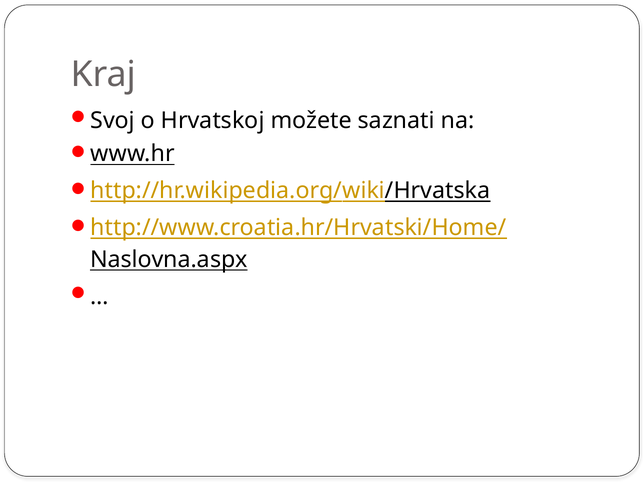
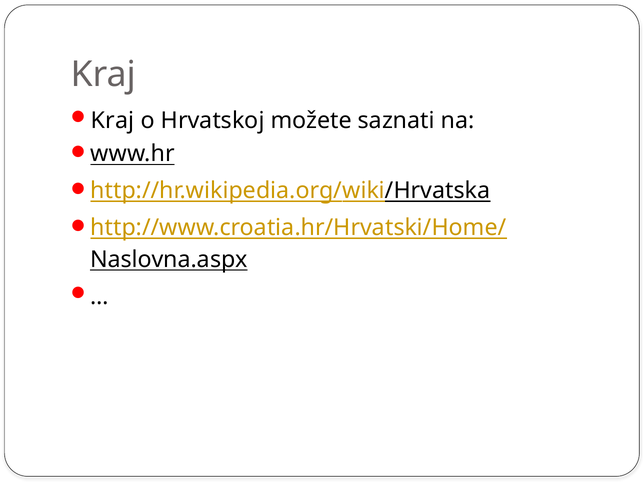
Svoj: Svoj -> Kraj (112, 121)
